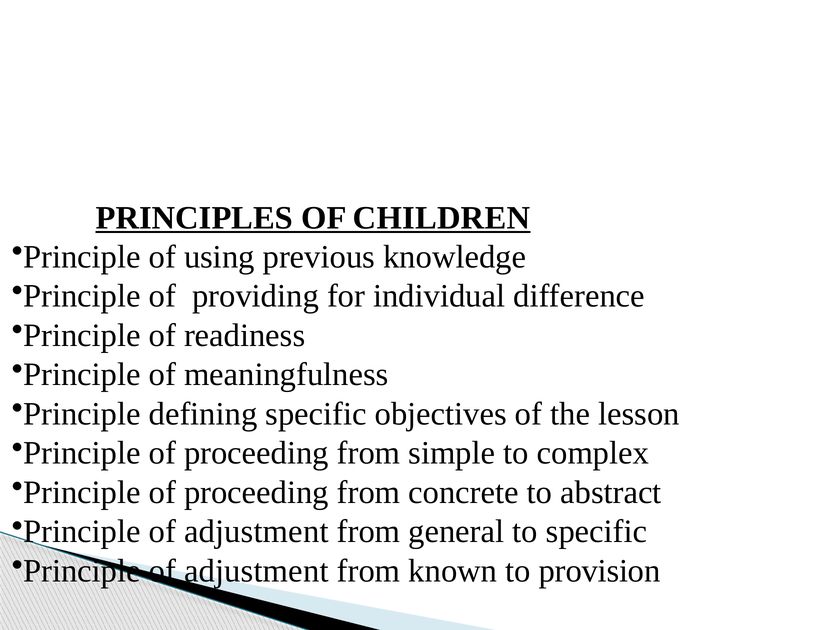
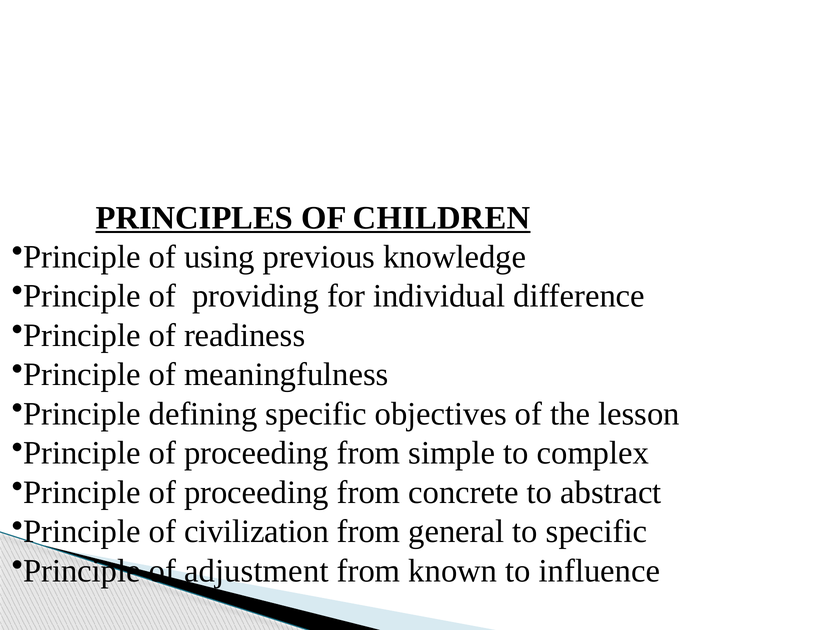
adjustment: adjustment -> civilization (257, 532)
provision: provision -> influence (599, 571)
